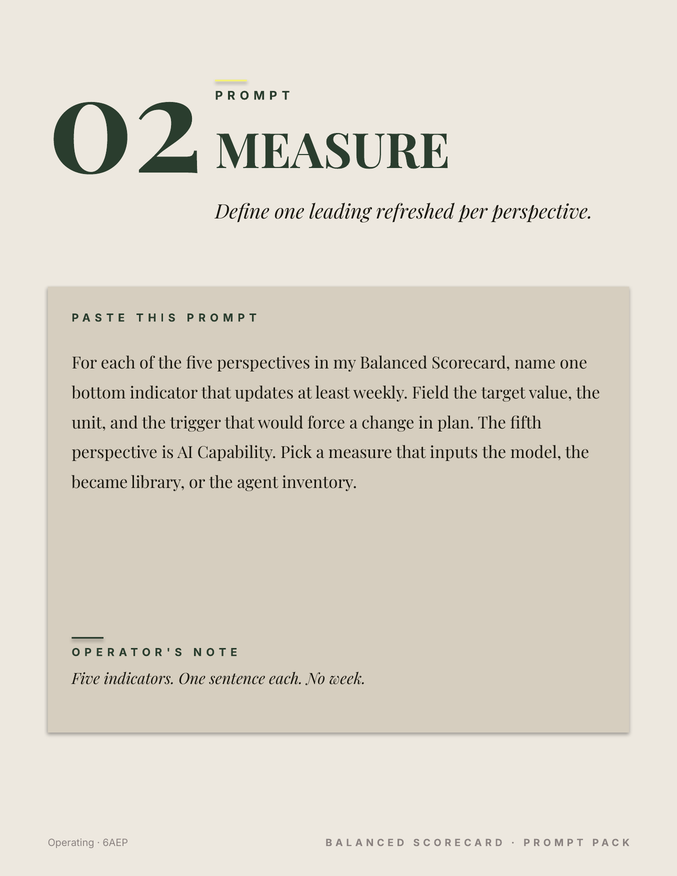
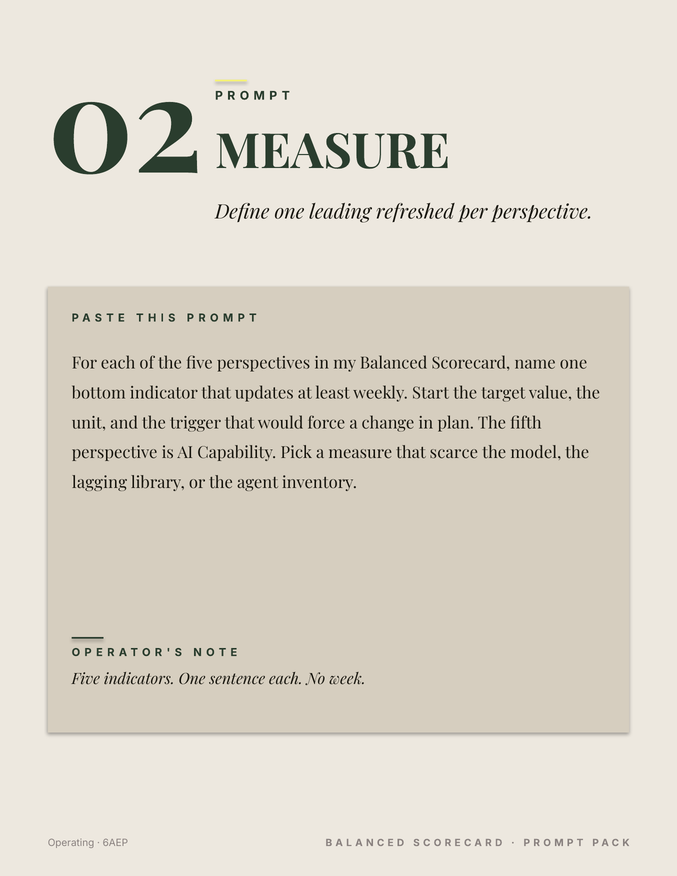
Field: Field -> Start (431, 393)
inputs: inputs -> scarce (454, 453)
became: became -> lagging (100, 483)
